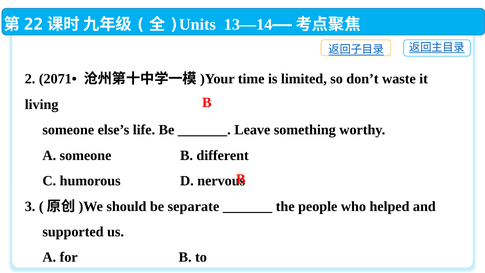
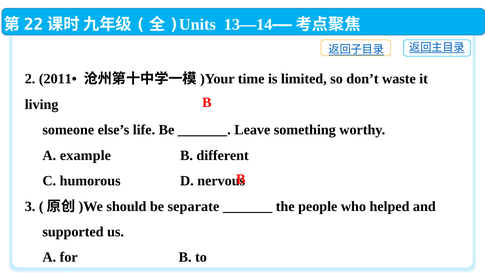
2071•: 2071• -> 2011• (58, 79)
A someone: someone -> example (85, 155)
